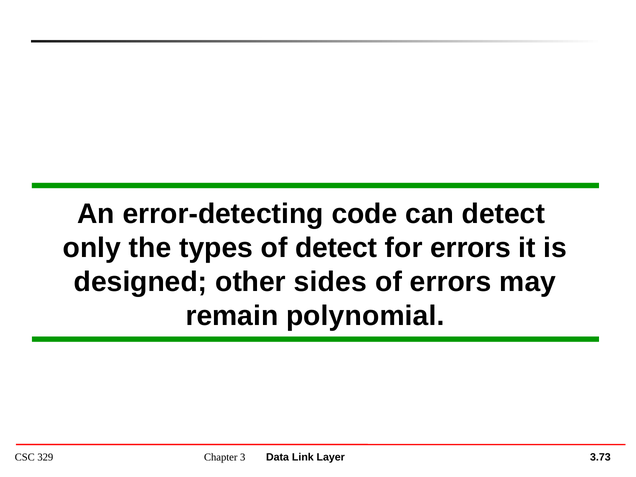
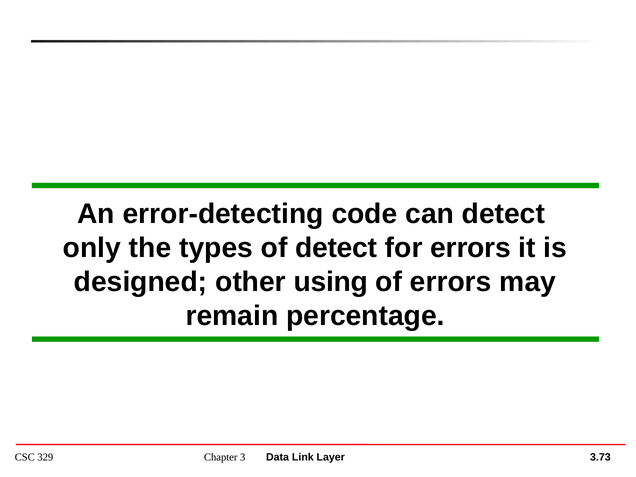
sides: sides -> using (331, 282)
polynomial: polynomial -> percentage (365, 316)
